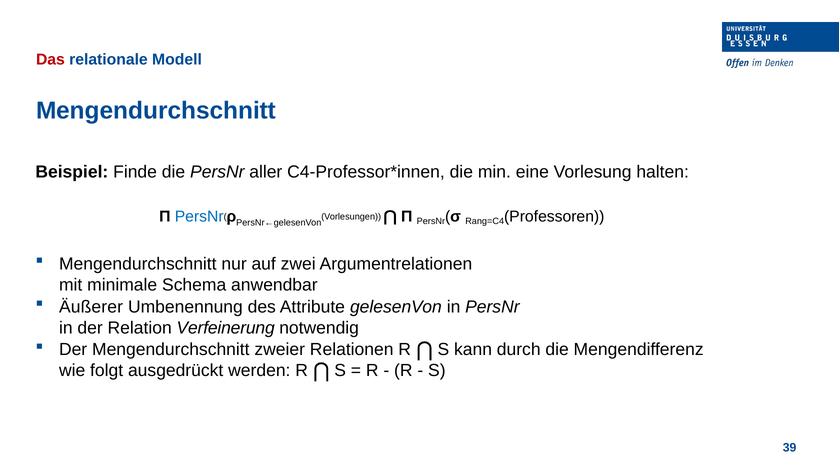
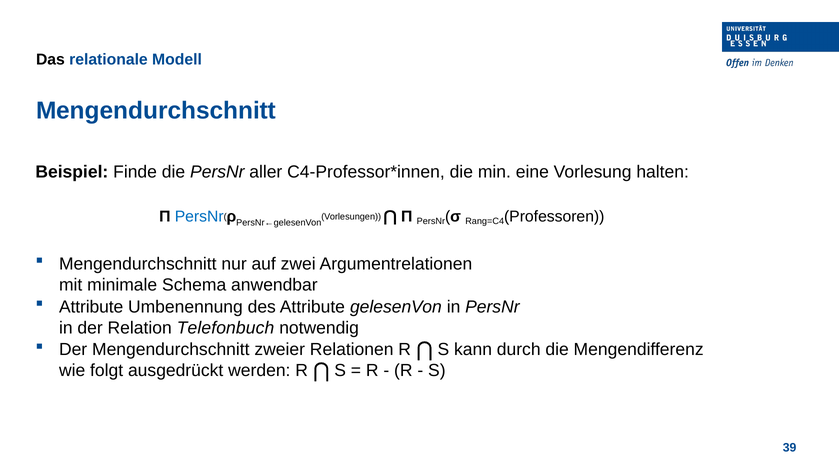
Das colour: red -> black (50, 60)
Äußerer: Äußerer -> Attribute (91, 307)
Verfeinerung: Verfeinerung -> Telefonbuch (226, 328)
